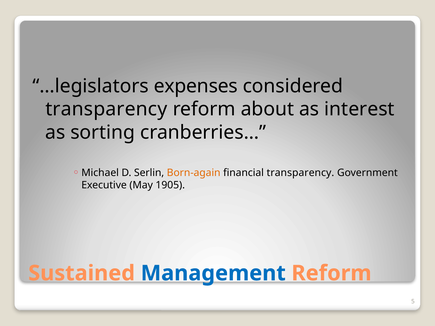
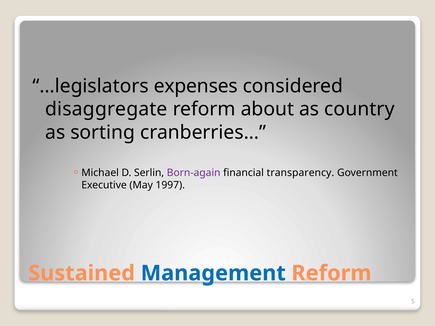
transparency: transparency -> disaggregate (106, 109)
interest: interest -> country (359, 109)
Born-again colour: orange -> purple (194, 173)
1905: 1905 -> 1997 (170, 185)
